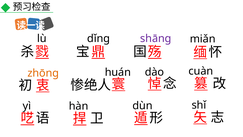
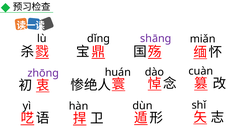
zhōng colour: orange -> purple (43, 73)
